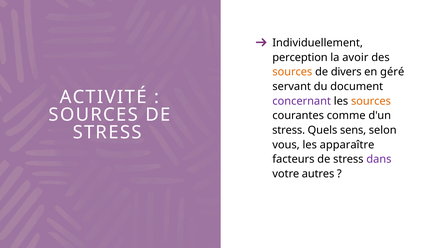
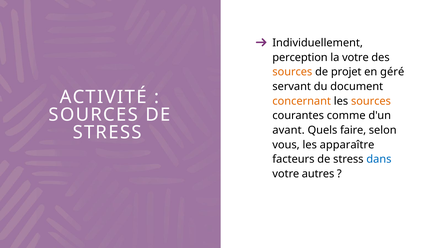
la avoir: avoir -> votre (355, 57)
divers: divers -> projet (346, 72)
concernant colour: purple -> orange (302, 101)
stress: stress -> avant (289, 130)
sens: sens -> faire (353, 130)
dans colour: purple -> blue (379, 159)
